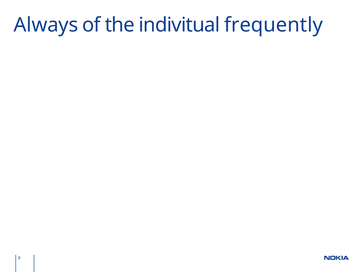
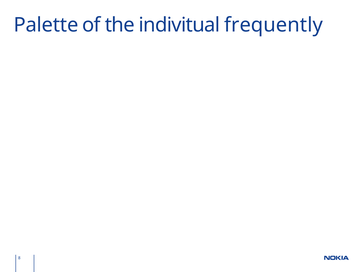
Always: Always -> Palette (46, 25)
